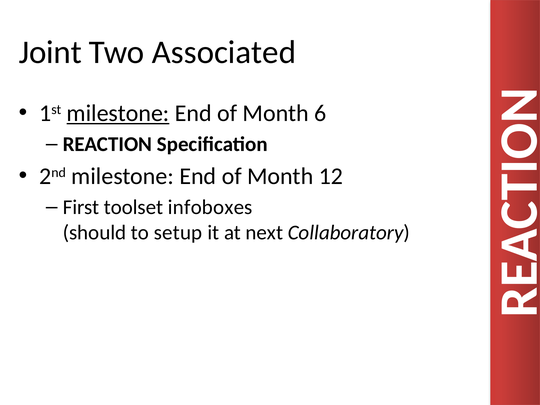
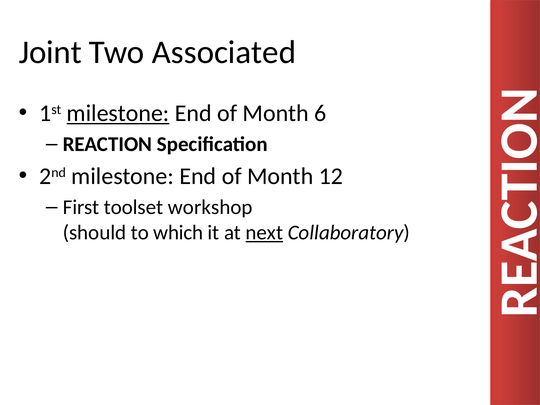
infoboxes: infoboxes -> workshop (210, 207)
setup: setup -> which (178, 233)
next underline: none -> present (264, 233)
